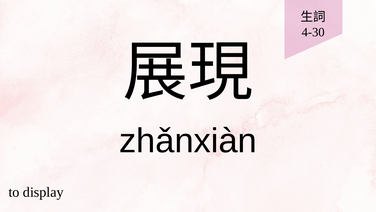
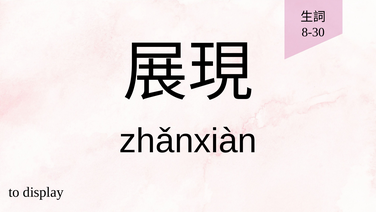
4-30: 4-30 -> 8-30 (313, 32)
